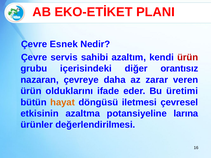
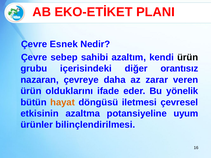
servis: servis -> sebep (64, 57)
ürün colour: red -> black (188, 57)
üretimi: üretimi -> yönelik (182, 91)
larına: larına -> uyum (186, 114)
değerlendirilmesi: değerlendirilmesi -> bilinçlendirilmesi (95, 125)
